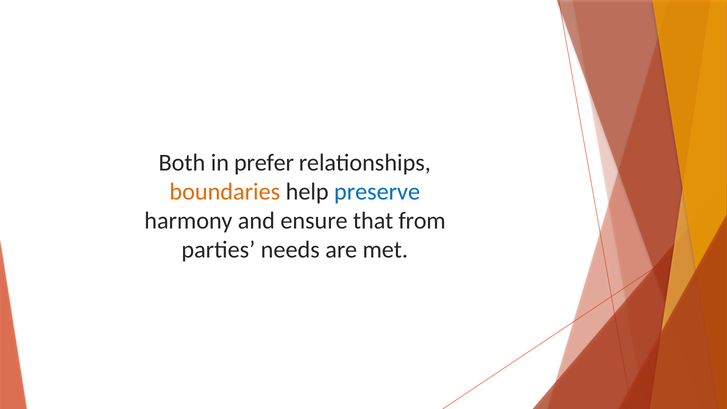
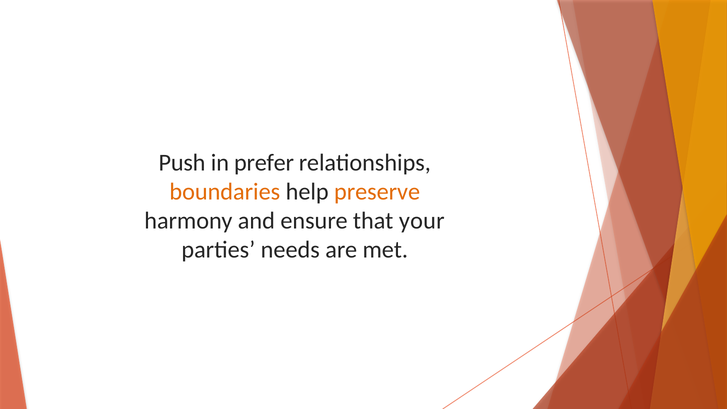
Both: Both -> Push (182, 163)
preserve colour: blue -> orange (377, 192)
from: from -> your (422, 221)
